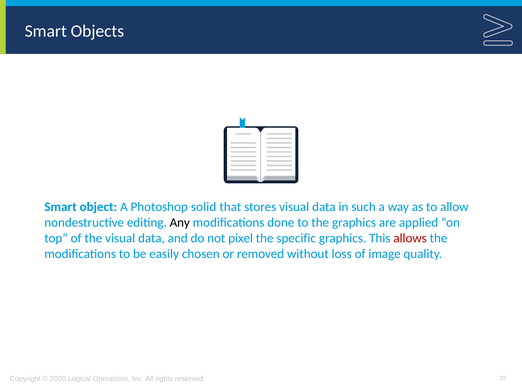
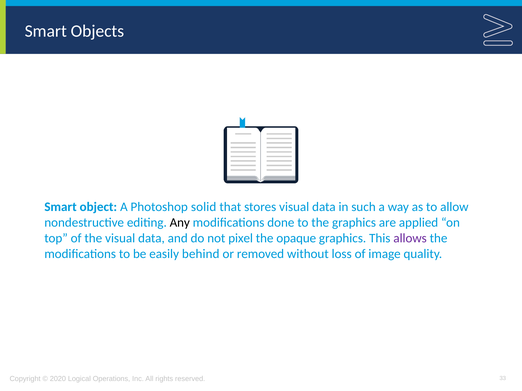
specific: specific -> opaque (296, 238)
allows colour: red -> purple (410, 238)
chosen: chosen -> behind (201, 254)
